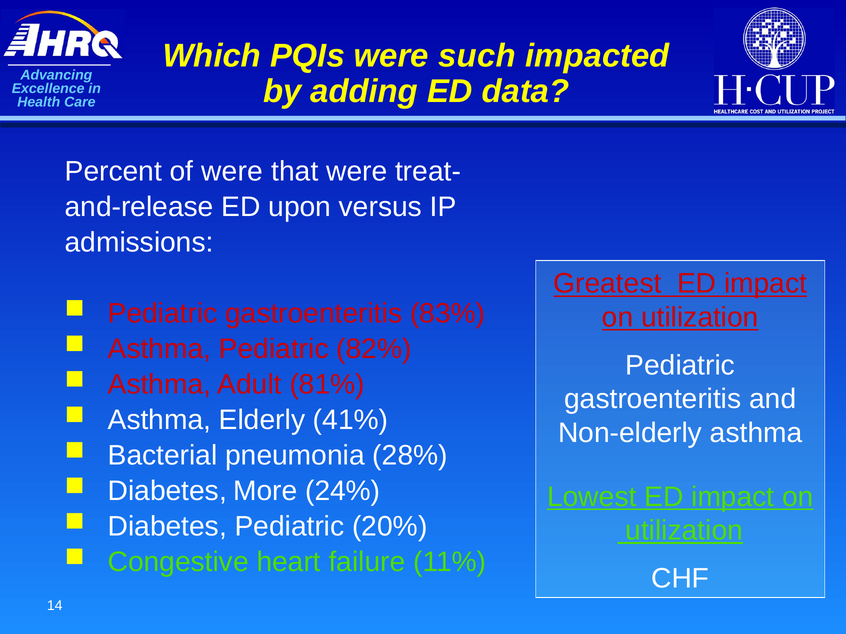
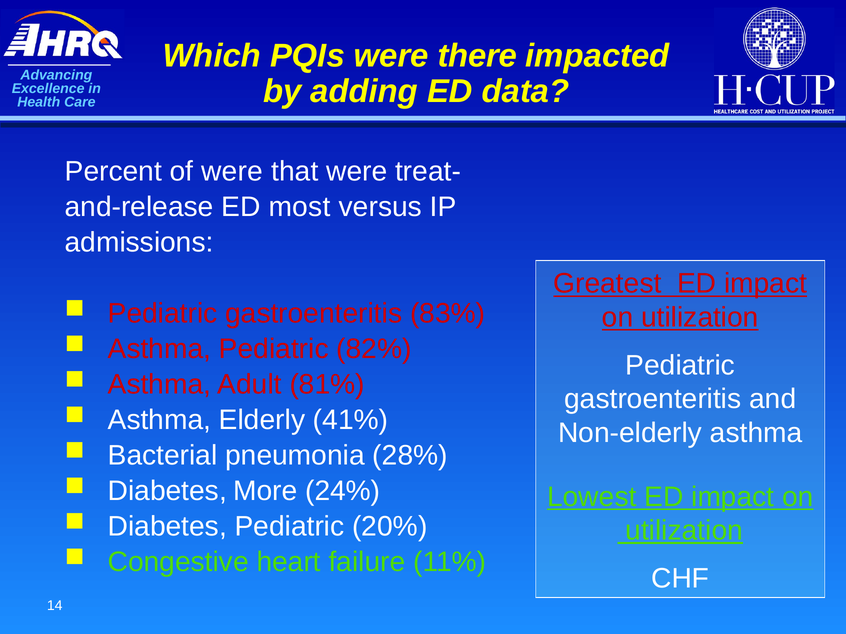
such: such -> there (477, 56)
upon: upon -> most (300, 207)
